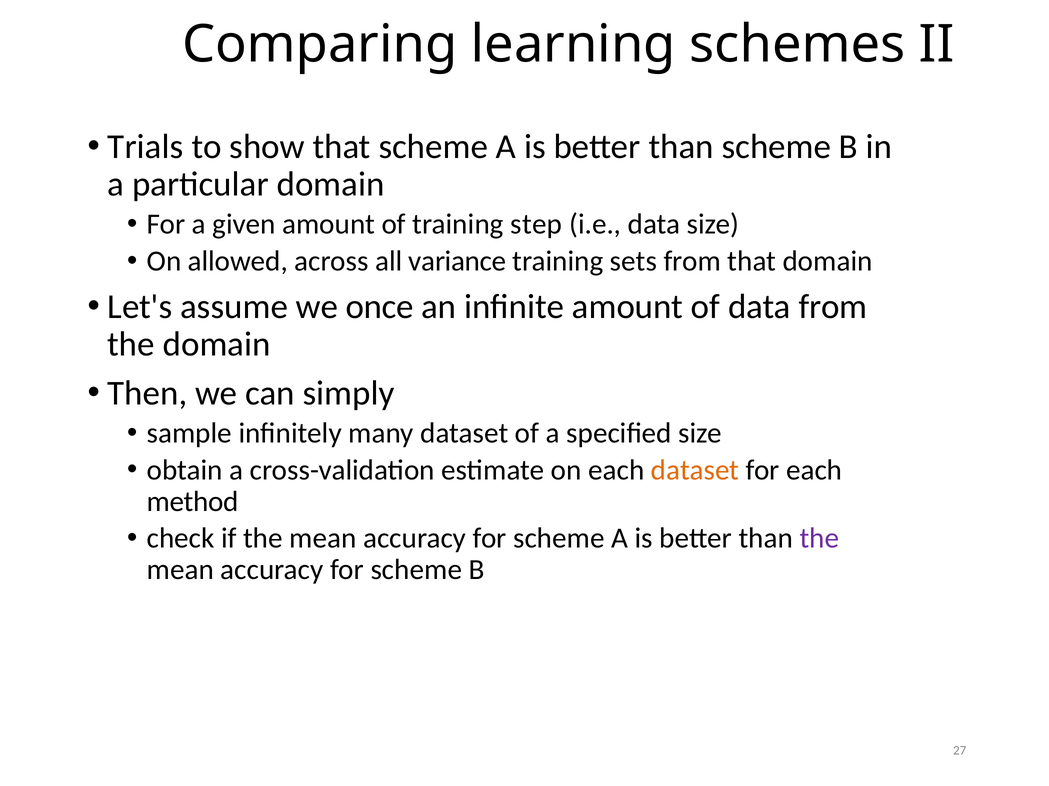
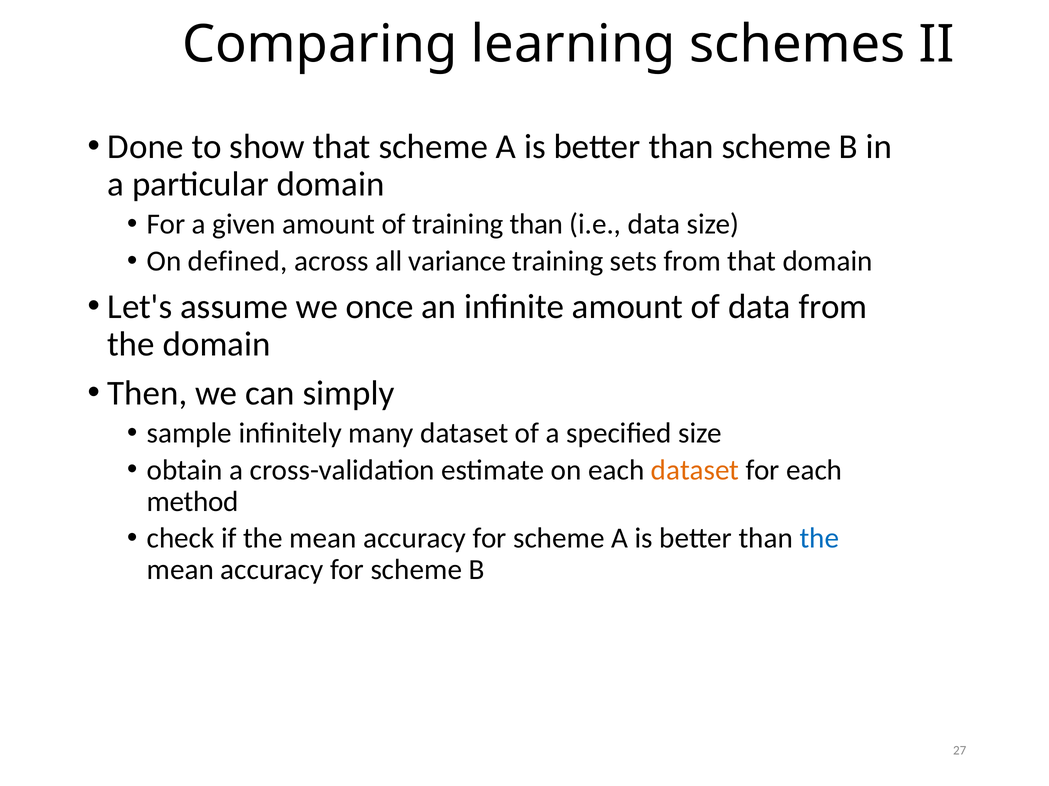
Trials: Trials -> Done (146, 147)
training step: step -> than (537, 225)
allowed: allowed -> defined (238, 261)
the colour: purple -> blue (819, 539)
